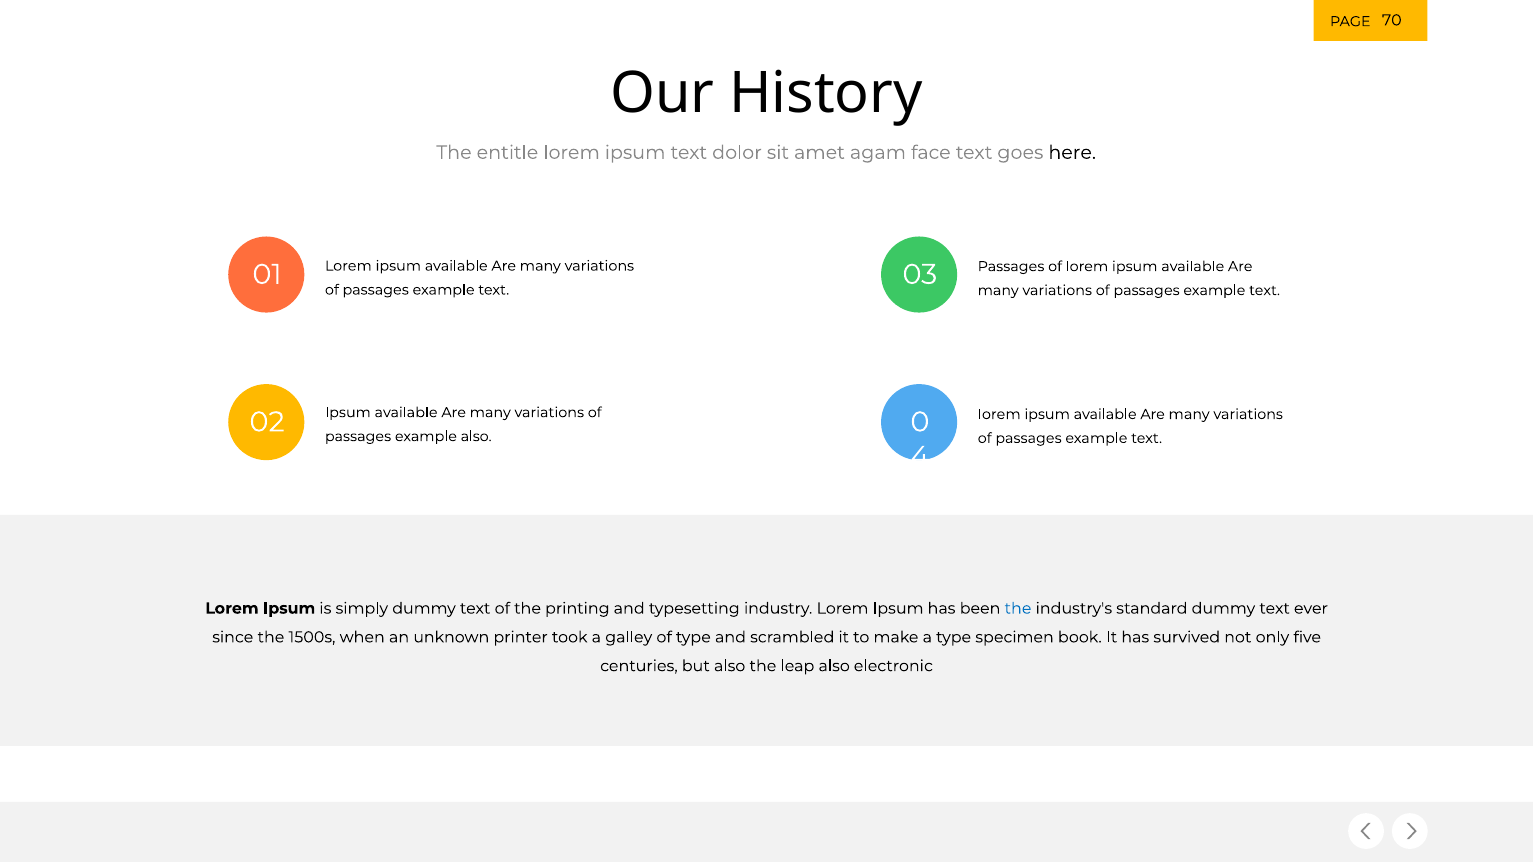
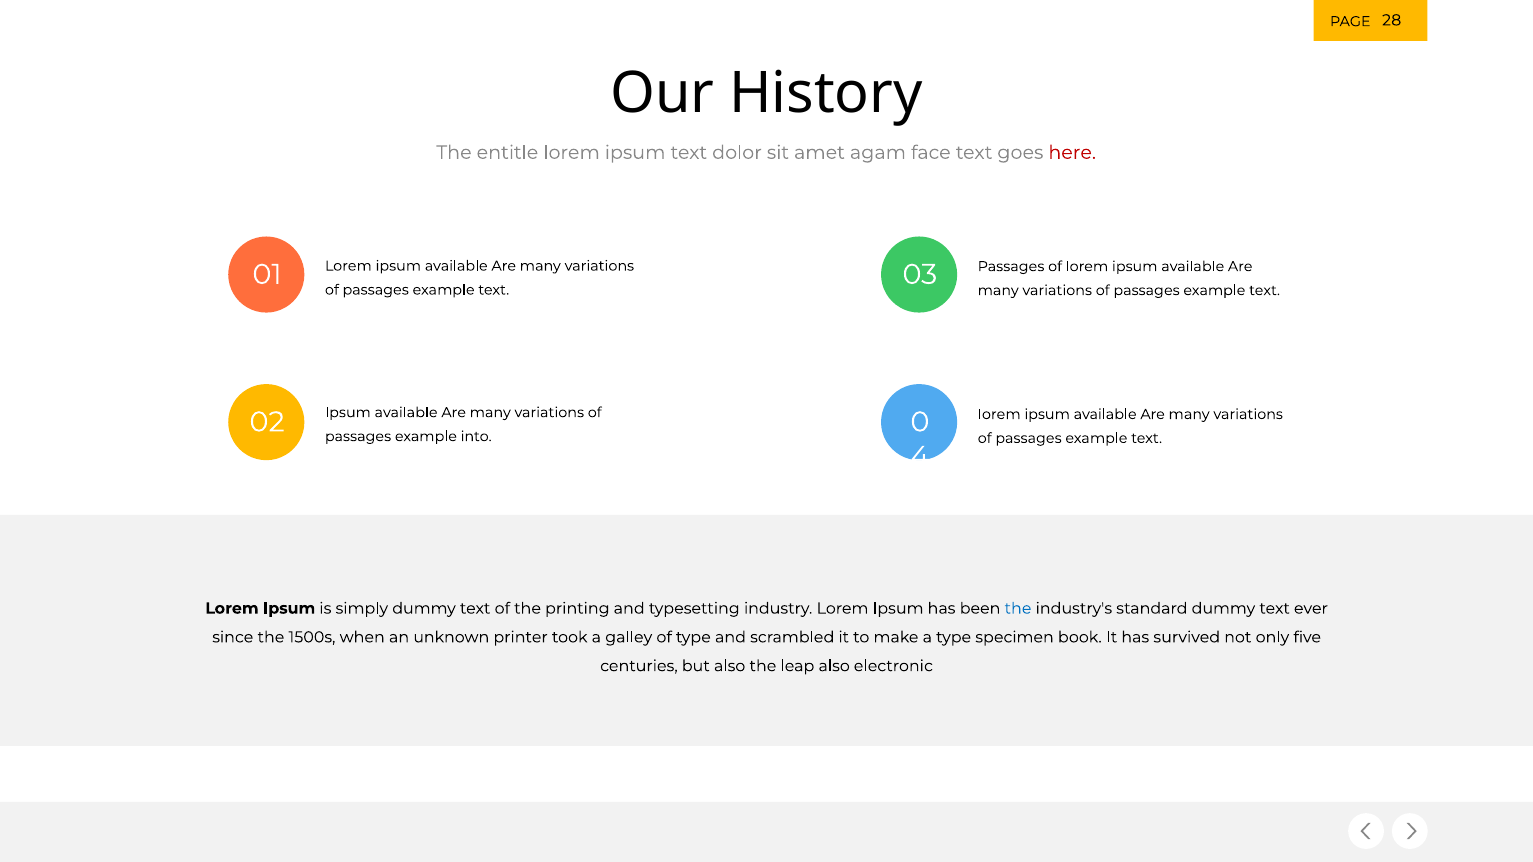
70: 70 -> 28 (1392, 20)
here colour: black -> red (1072, 153)
example also: also -> into (476, 437)
